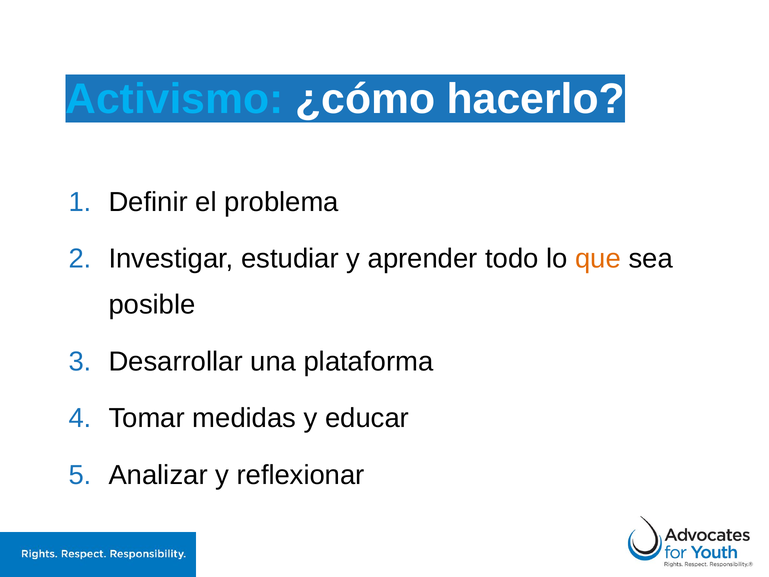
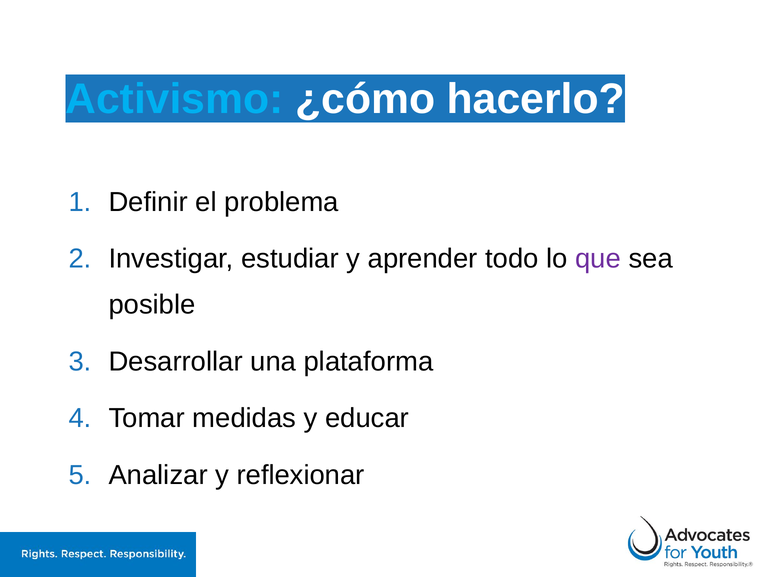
que colour: orange -> purple (598, 259)
